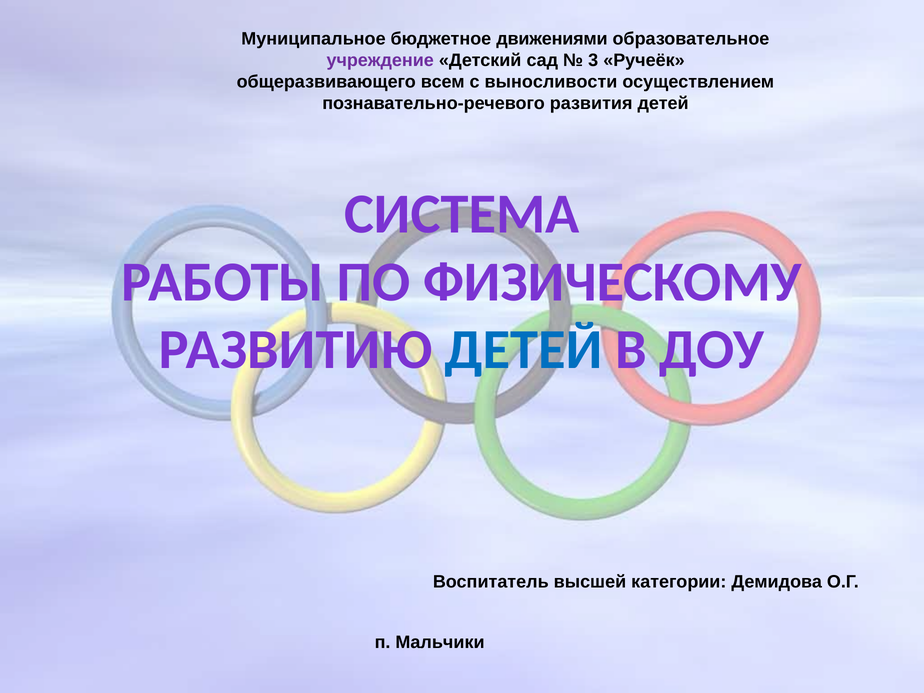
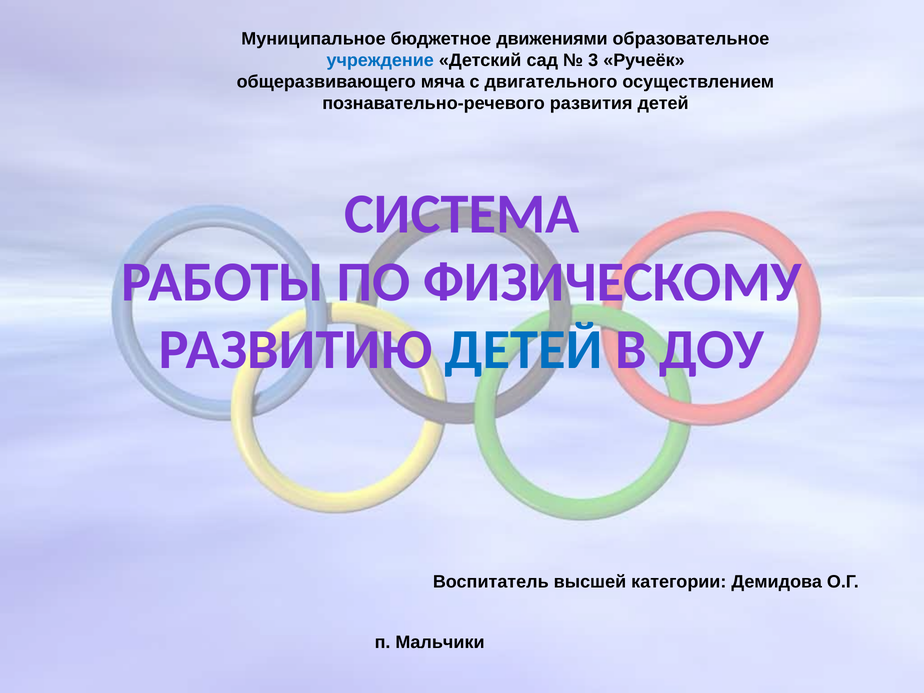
учреждение colour: purple -> blue (380, 60)
всем: всем -> мяча (443, 82)
выносливости: выносливости -> двигательного (551, 82)
